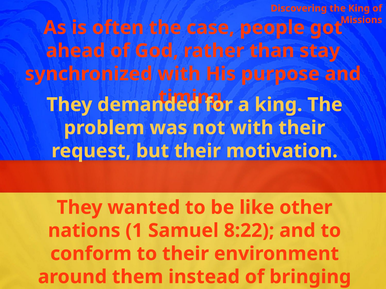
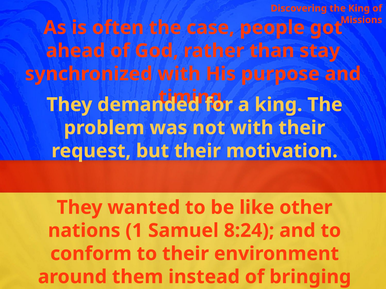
8:22: 8:22 -> 8:24 (249, 231)
